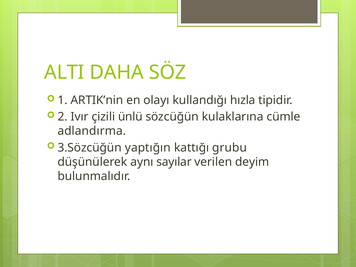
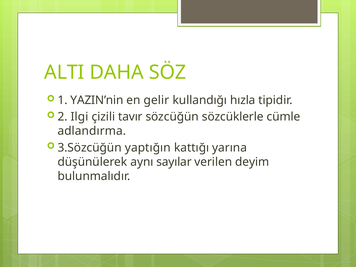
ARTIK’nin: ARTIK’nin -> YAZIN’nin (97, 100)
olayı: olayı -> gelir (156, 100)
Ivır: Ivır -> Ilgi (79, 117)
ünlü: ünlü -> tavır (130, 117)
kulaklarına: kulaklarına -> sözcüklerle (233, 117)
grubu: grubu -> yarına (230, 148)
